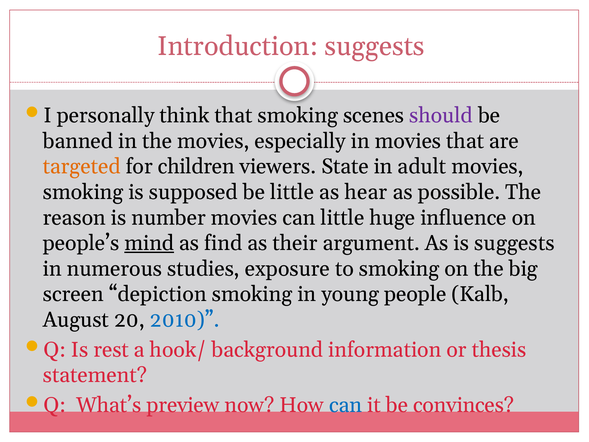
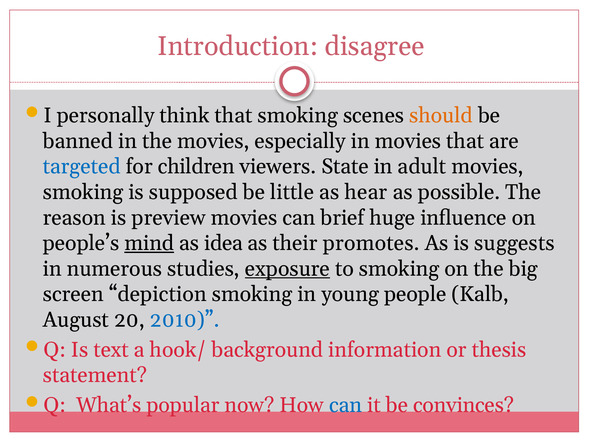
Introduction suggests: suggests -> disagree (374, 46)
should colour: purple -> orange (441, 116)
targeted colour: orange -> blue (82, 167)
number: number -> preview (169, 218)
can little: little -> brief (342, 218)
find: find -> idea (223, 243)
argument: argument -> promotes (371, 243)
exposure underline: none -> present (287, 269)
rest: rest -> text (111, 350)
preview: preview -> popular (183, 405)
